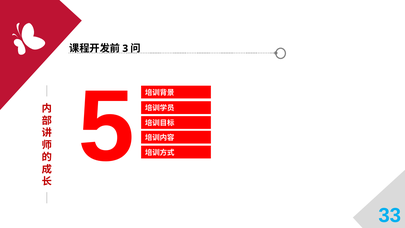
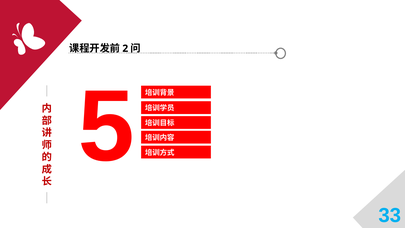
3: 3 -> 2 (125, 48)
